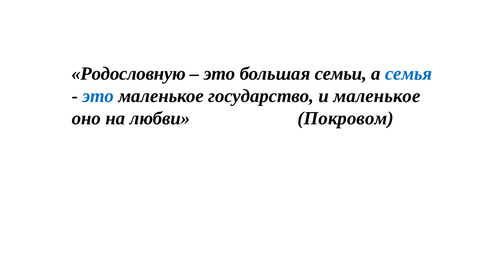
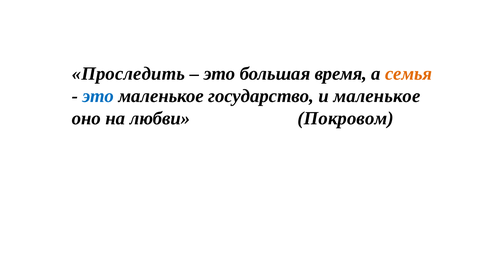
Родословную: Родословную -> Проследить (128, 74)
семьи: семьи -> время (341, 74)
семья colour: blue -> orange (409, 74)
